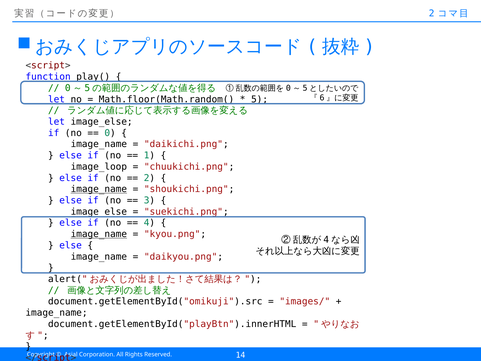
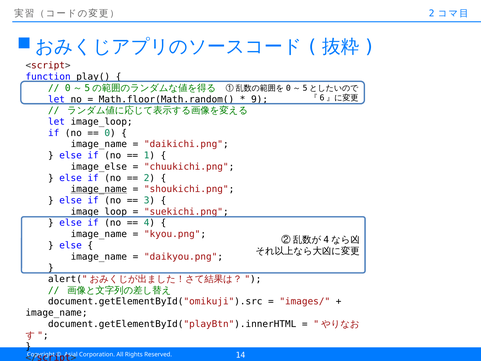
5: 5 -> 9 (260, 99)
let image_else: image_else -> image_loop (102, 122)
image_loop: image_loop -> image_else (99, 167)
image_else: image_else -> image_loop (99, 212)
image_name underline: present -> none (99, 234)
